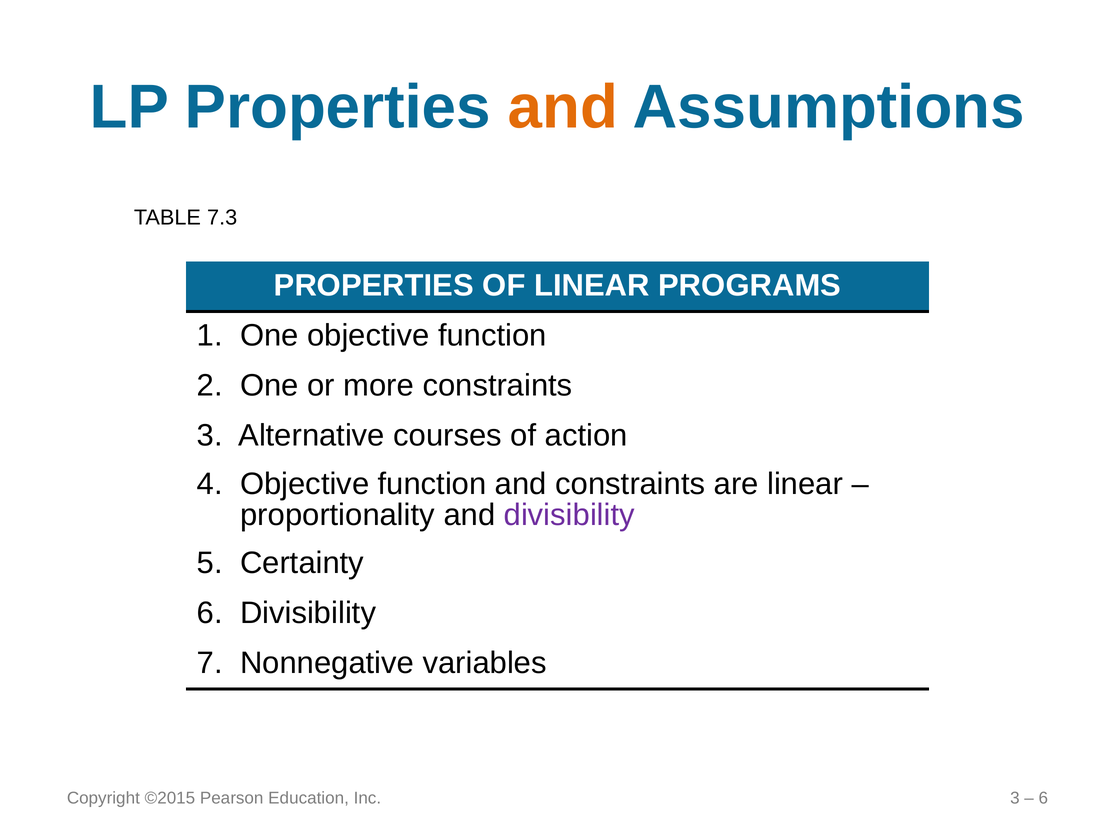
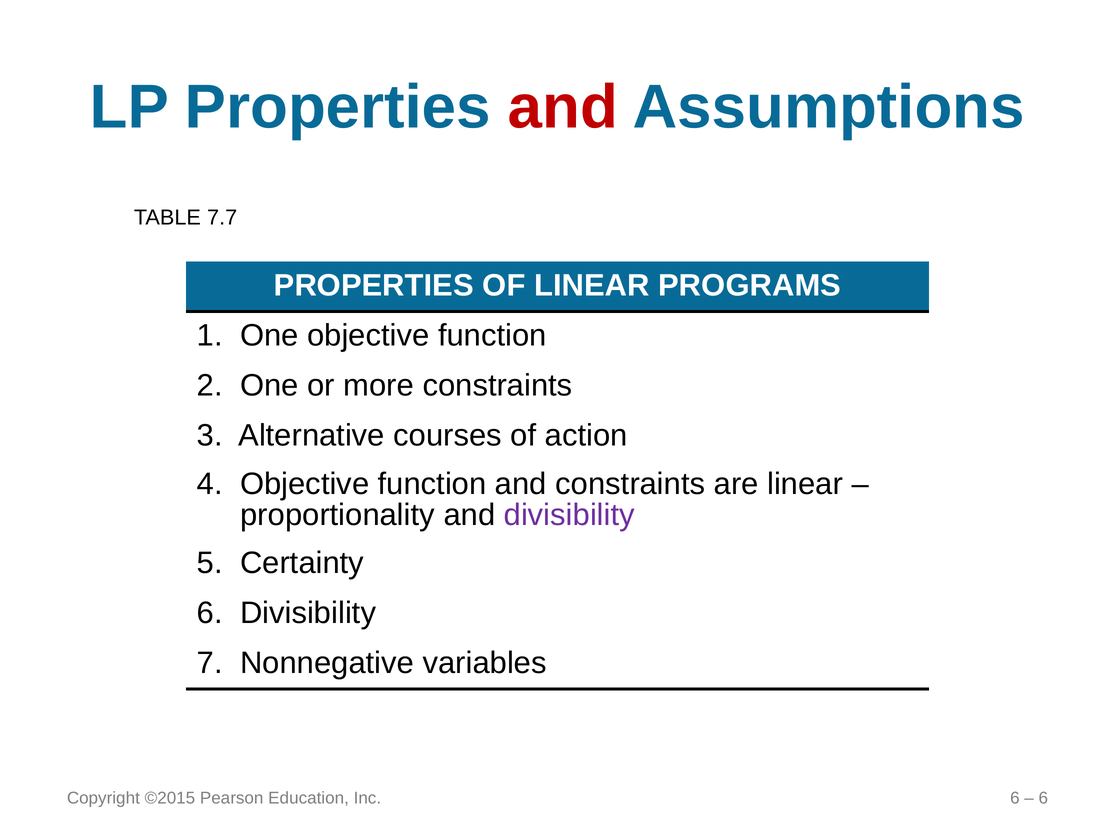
and colour: orange -> red (563, 107)
7.3: 7.3 -> 7.7 (222, 218)
Inc 3: 3 -> 6 (1015, 798)
